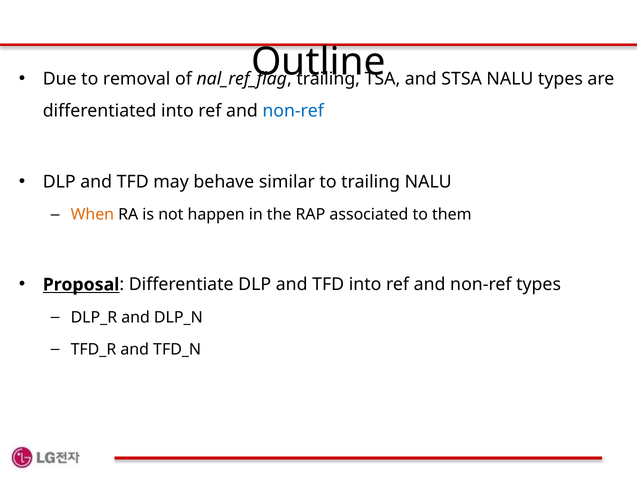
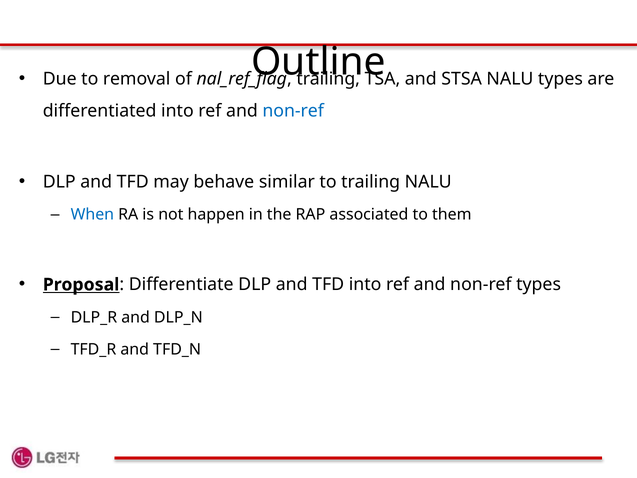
When colour: orange -> blue (92, 215)
